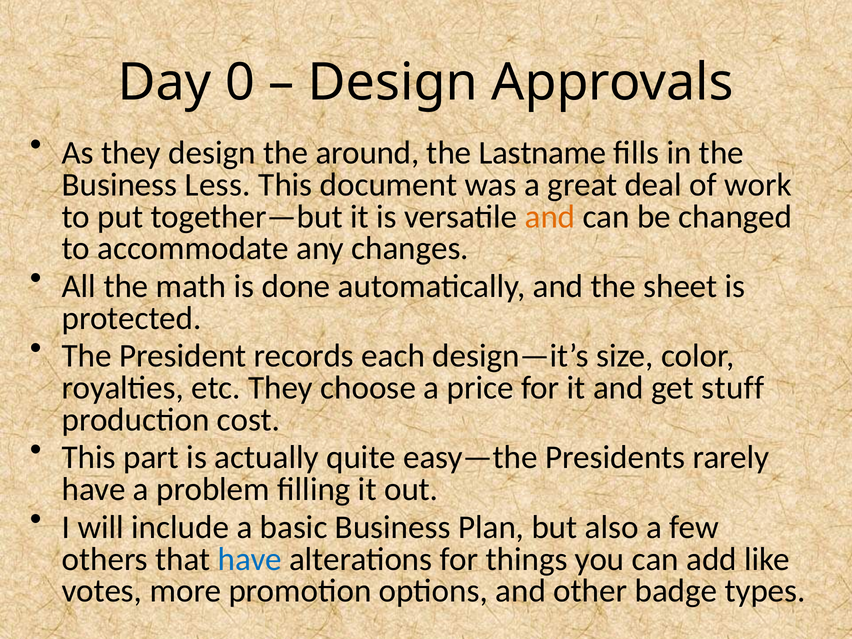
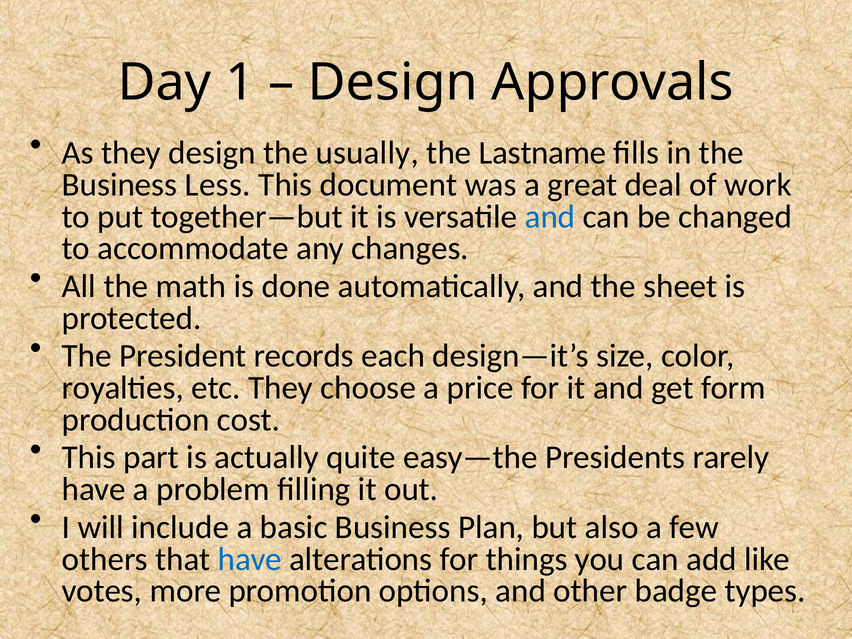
0: 0 -> 1 (240, 82)
around: around -> usually (367, 153)
and colour: orange -> blue (550, 217)
stuff: stuff -> form (733, 388)
